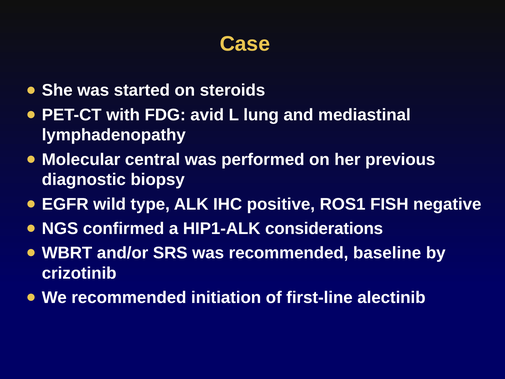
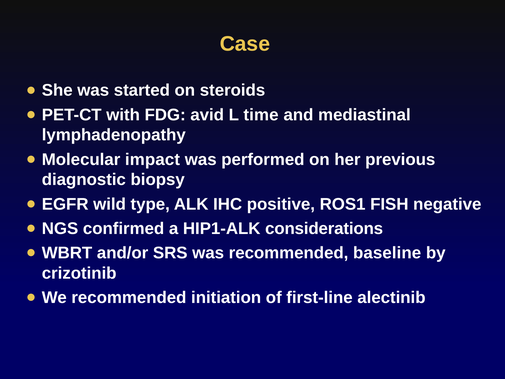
lung: lung -> time (261, 115)
central: central -> impact (152, 159)
